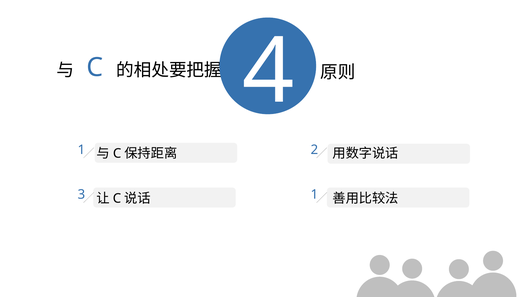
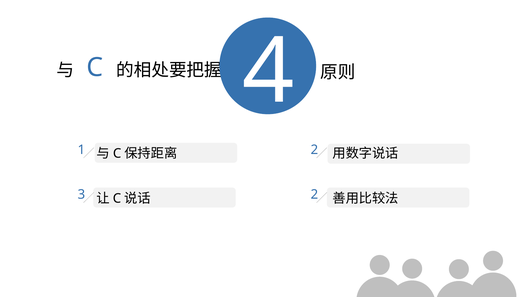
1: 1 -> 2 (314, 194)
